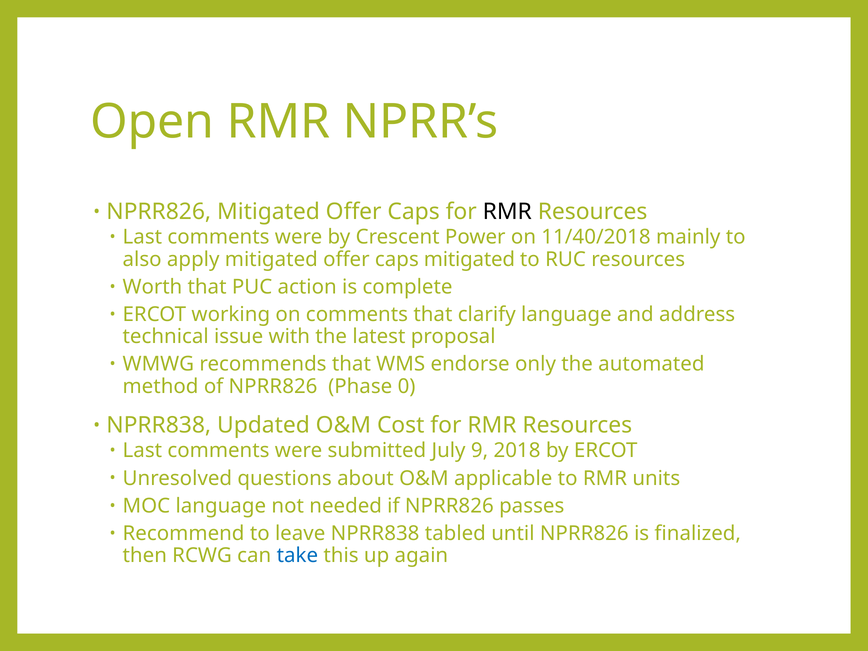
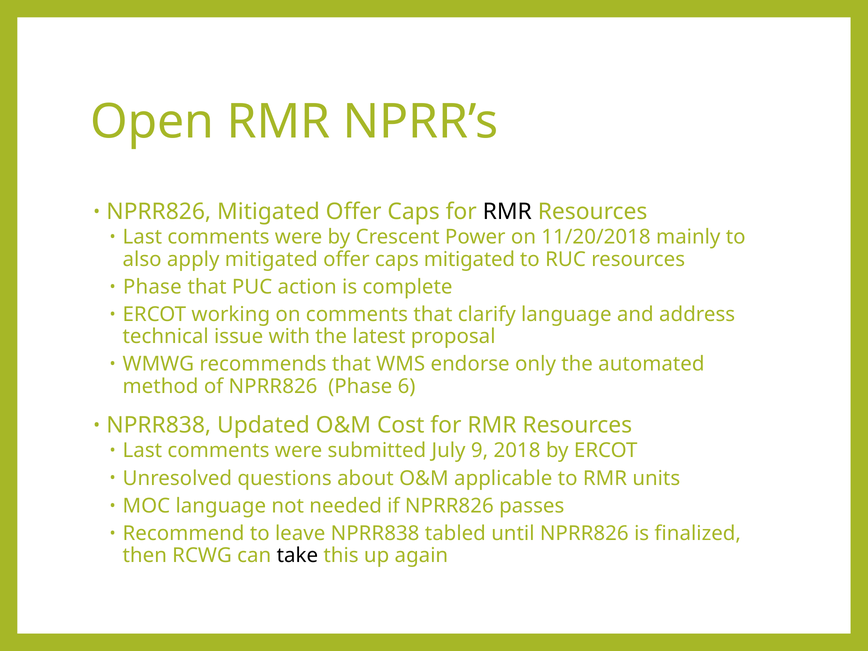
11/40/2018: 11/40/2018 -> 11/20/2018 (596, 237)
Worth: Worth -> Phase (152, 287)
0: 0 -> 6 (407, 386)
take colour: blue -> black (297, 556)
